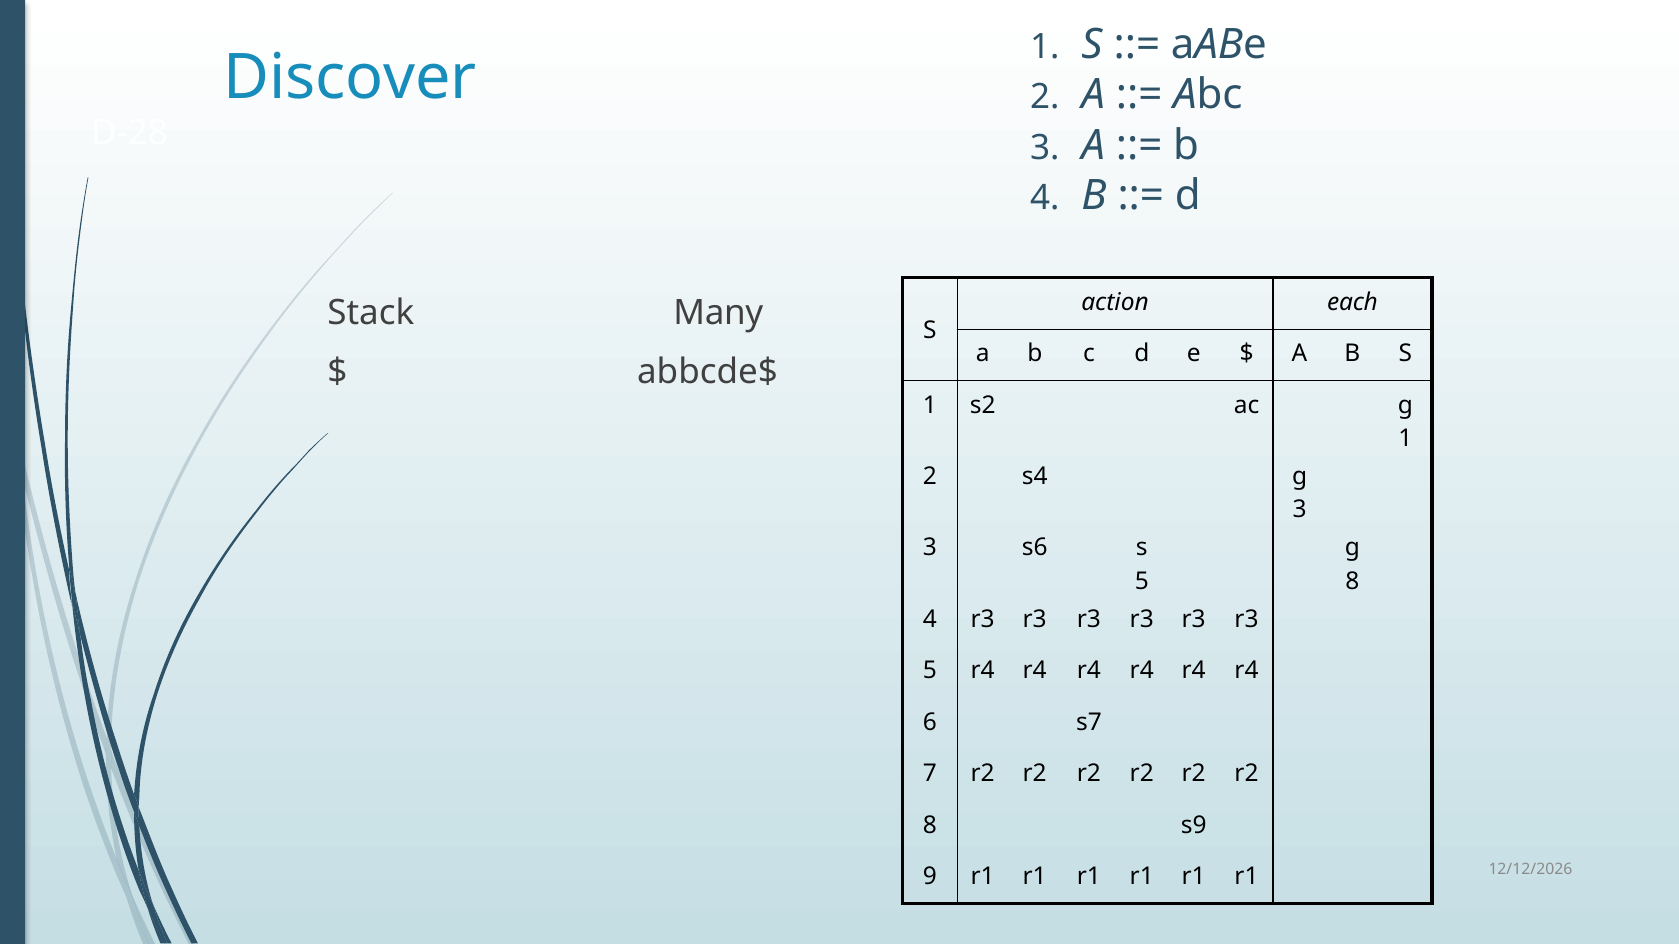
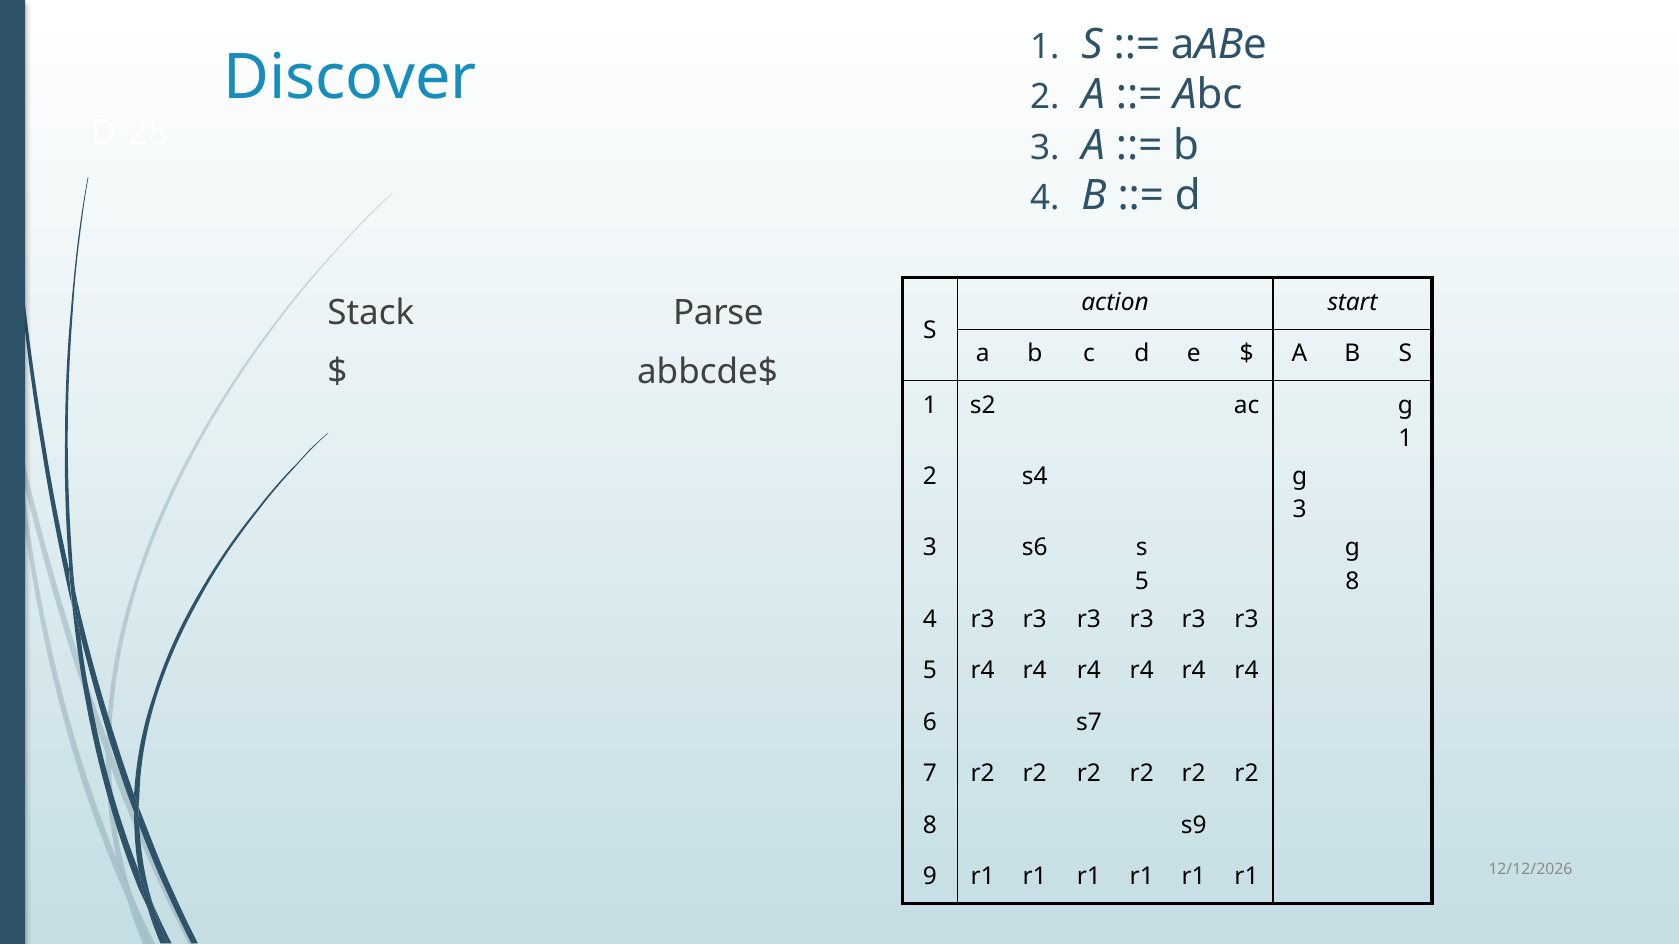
each: each -> start (1352, 302)
Many: Many -> Parse (718, 313)
